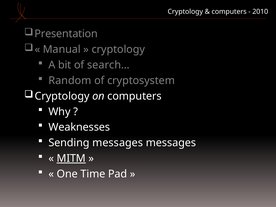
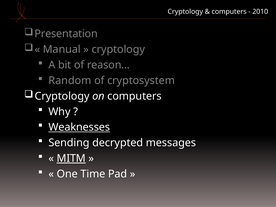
search…: search… -> reason… (108, 65)
Weaknesses underline: none -> present (79, 127)
Sending messages: messages -> decrypted (118, 143)
